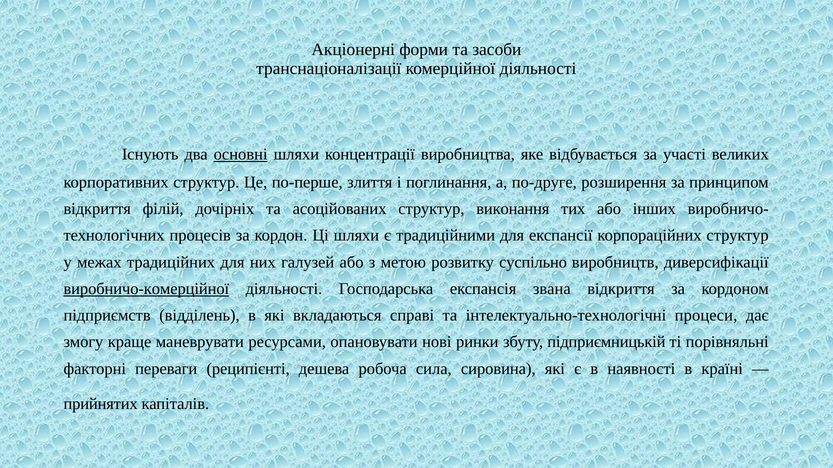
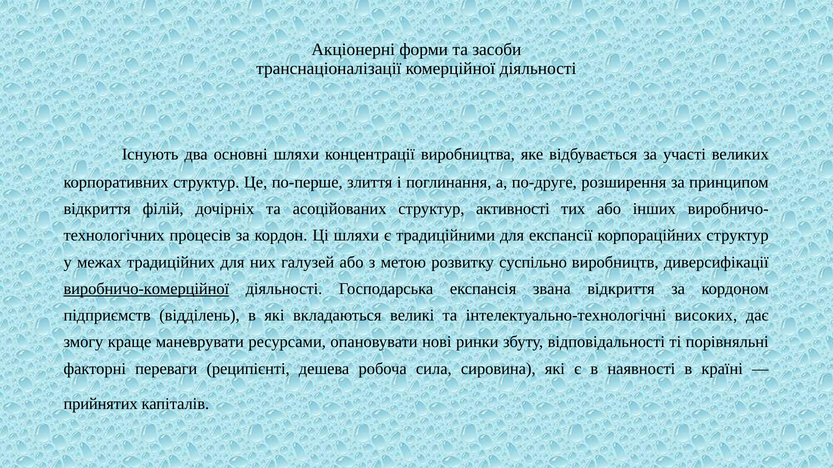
основні underline: present -> none (241, 154)
виконання: виконання -> активності (513, 209)
справі: справі -> великі (412, 316)
процеси: процеси -> високих (706, 316)
підприємницькій: підприємницькій -> відповідальності (606, 342)
